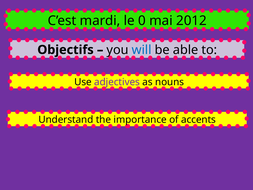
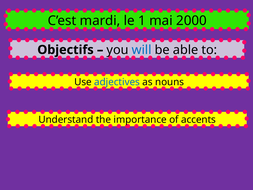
0: 0 -> 1 (142, 21)
2012: 2012 -> 2000 (191, 21)
adjectives colour: purple -> blue (117, 82)
